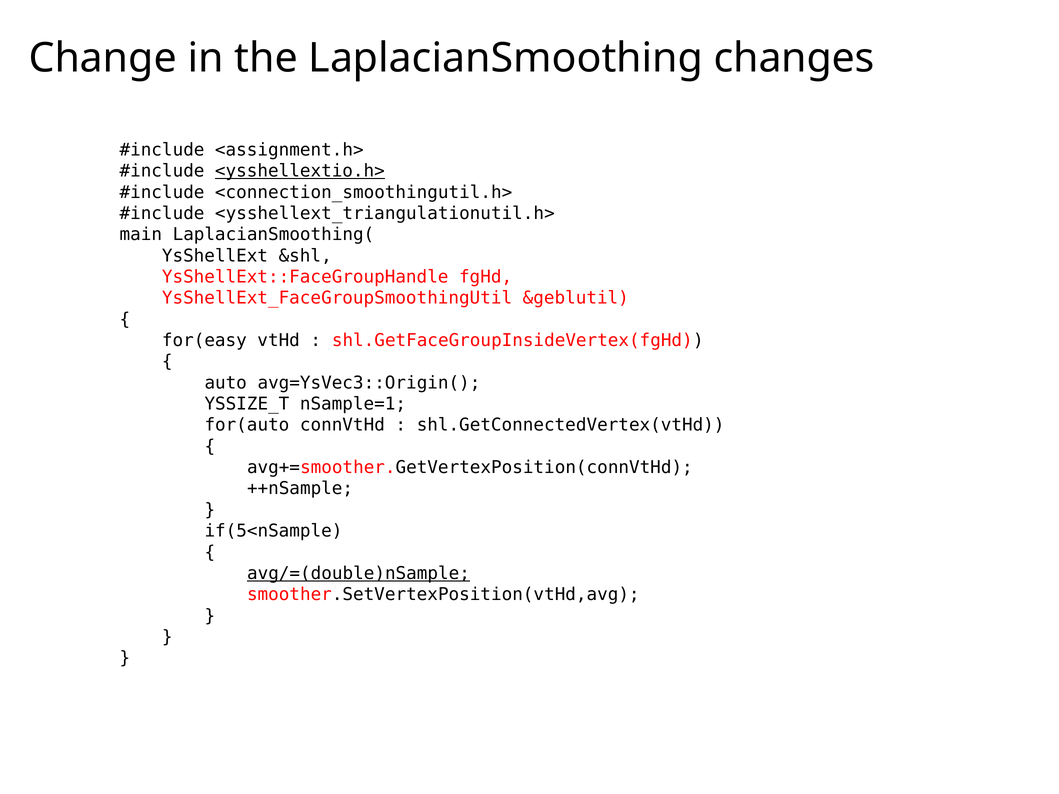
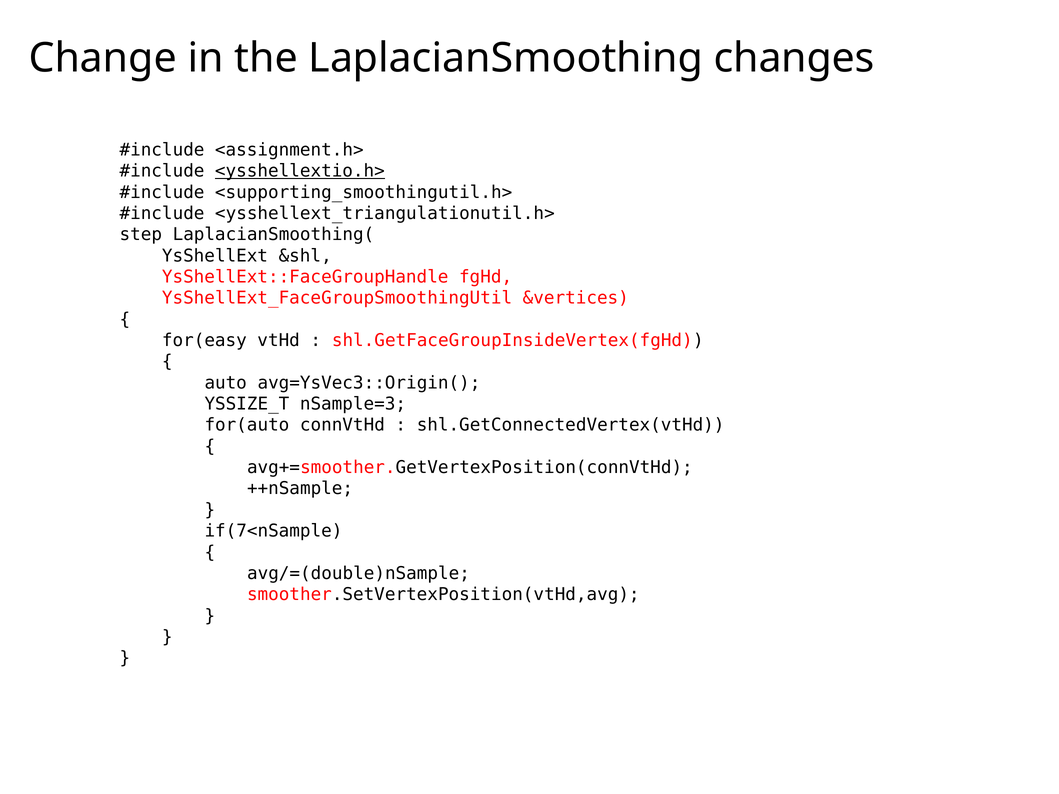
<connection_smoothingutil.h>: <connection_smoothingutil.h> -> <supporting_smoothingutil.h> (364, 192)
main: main -> step (141, 235)
&geblutil: &geblutil -> &vertices (576, 298)
nSample=1: nSample=1 -> nSample=3 (353, 404)
if(5<nSample: if(5<nSample -> if(7<nSample (273, 531)
avg/=(double)nSample underline: present -> none (358, 574)
